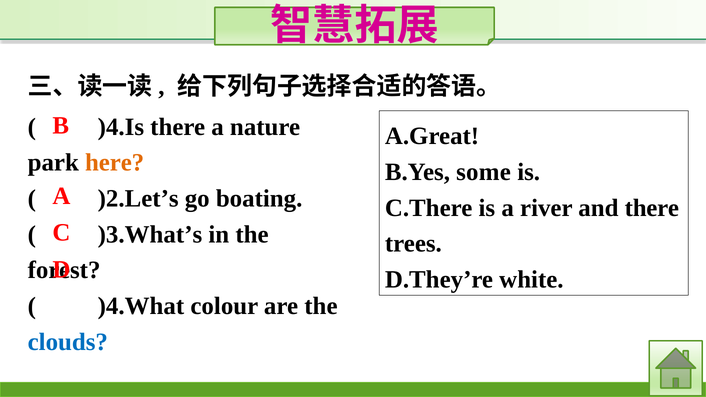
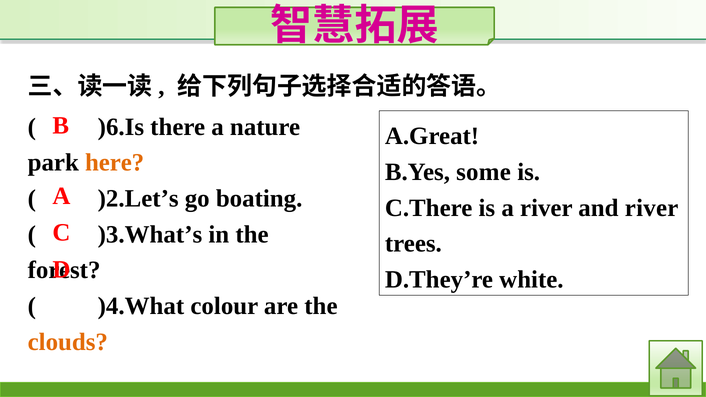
)4.Is: )4.Is -> )6.Is (121, 127)
and there: there -> river (652, 208)
clouds colour: blue -> orange (68, 342)
